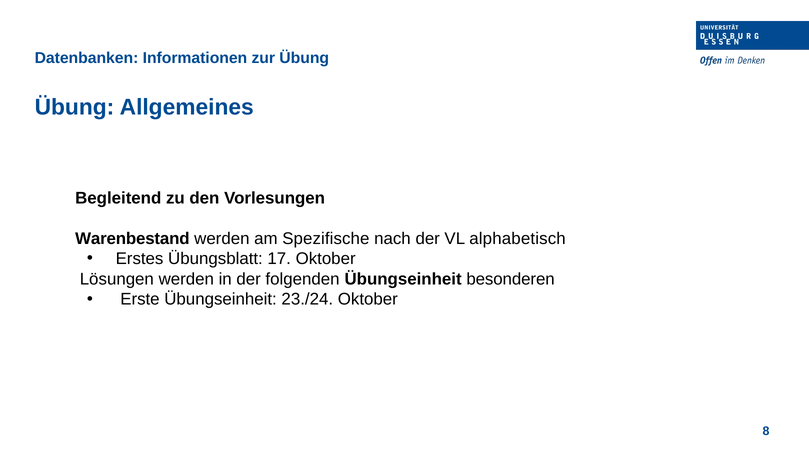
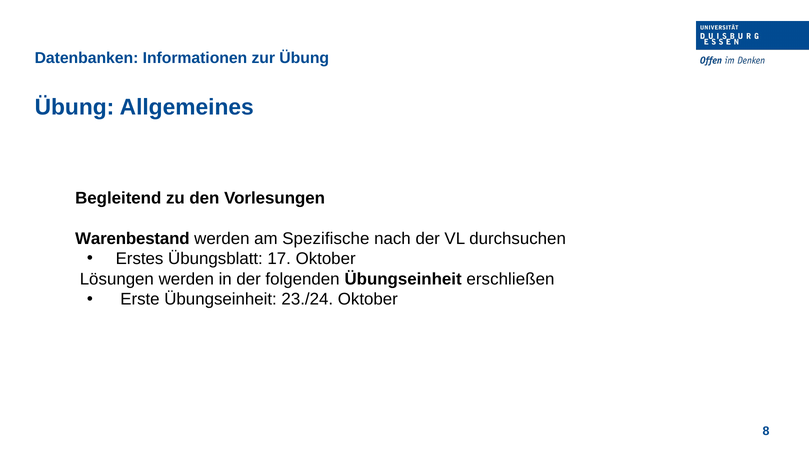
alphabetisch: alphabetisch -> durchsuchen (518, 239)
besonderen: besonderen -> erschließen (510, 279)
